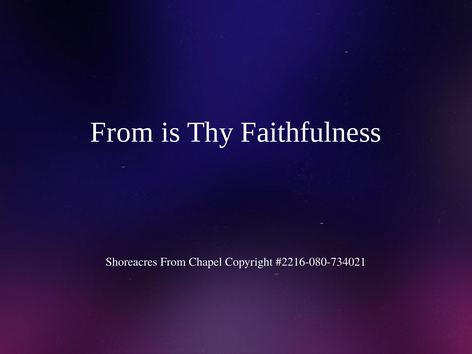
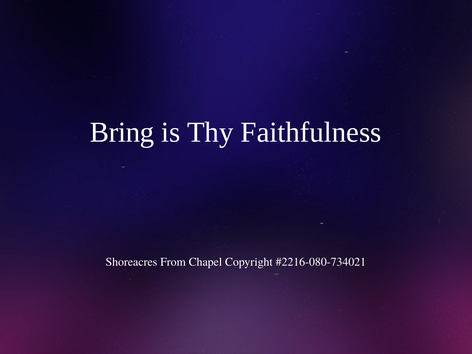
From: From -> Bring (122, 132)
